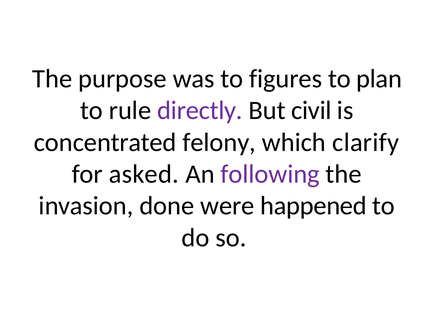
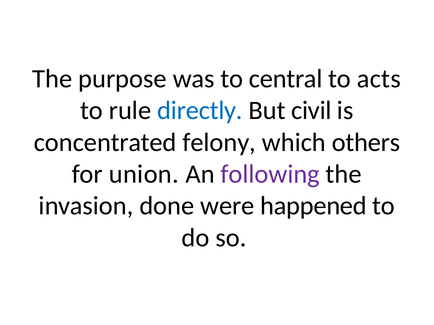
figures: figures -> central (286, 79)
plan: plan -> acts (379, 79)
directly colour: purple -> blue (200, 111)
clarify: clarify -> others (366, 143)
asked: asked -> union (144, 174)
